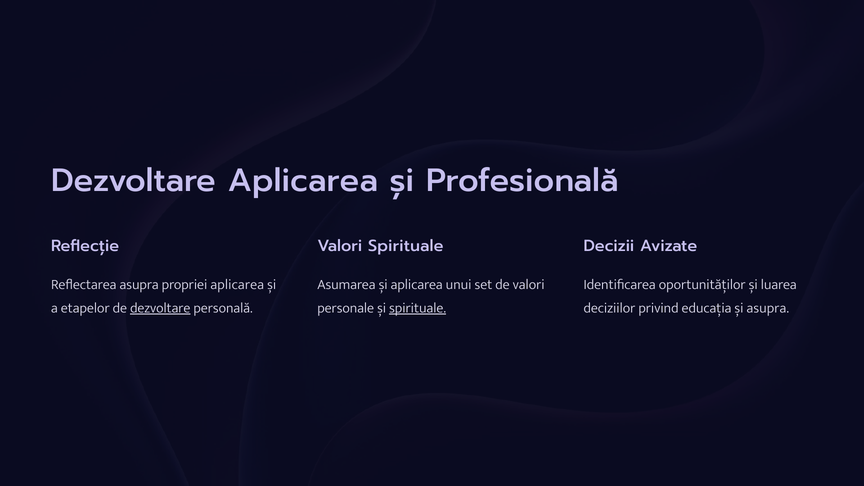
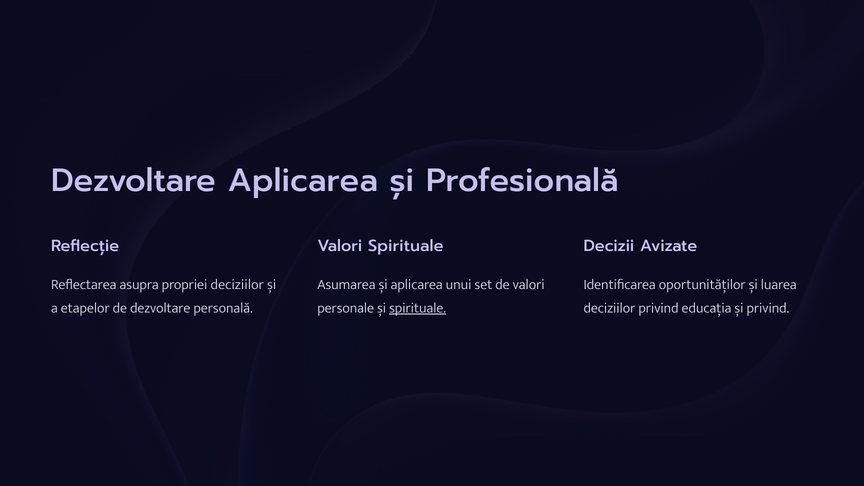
propriei aplicarea: aplicarea -> deciziilor (237, 285)
dezvoltare underline: present -> none (160, 308)
și asupra: asupra -> privind (768, 308)
